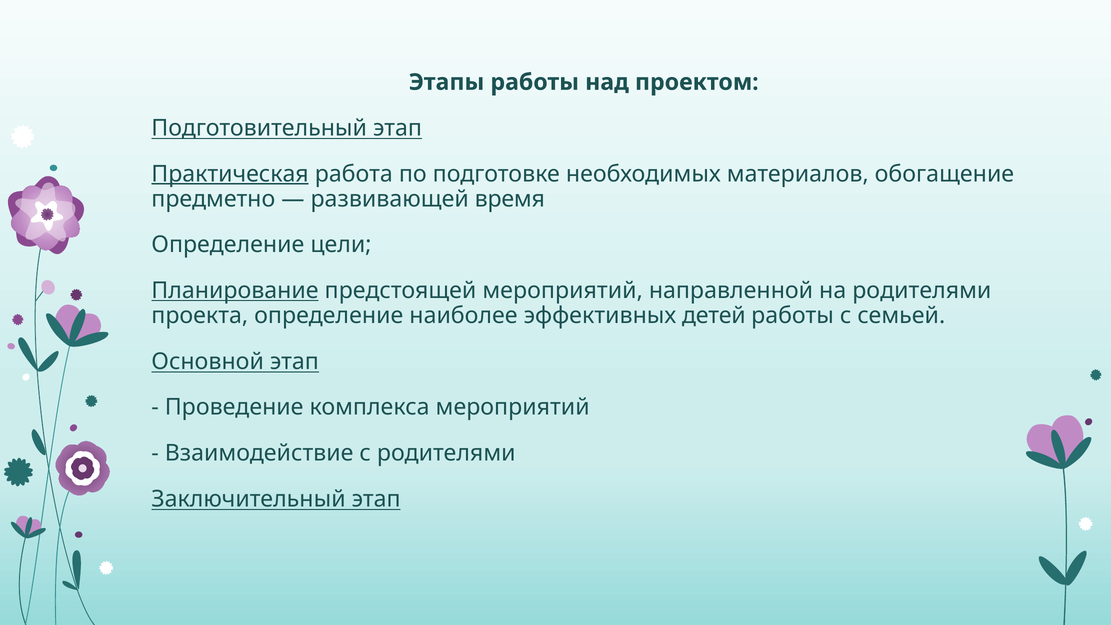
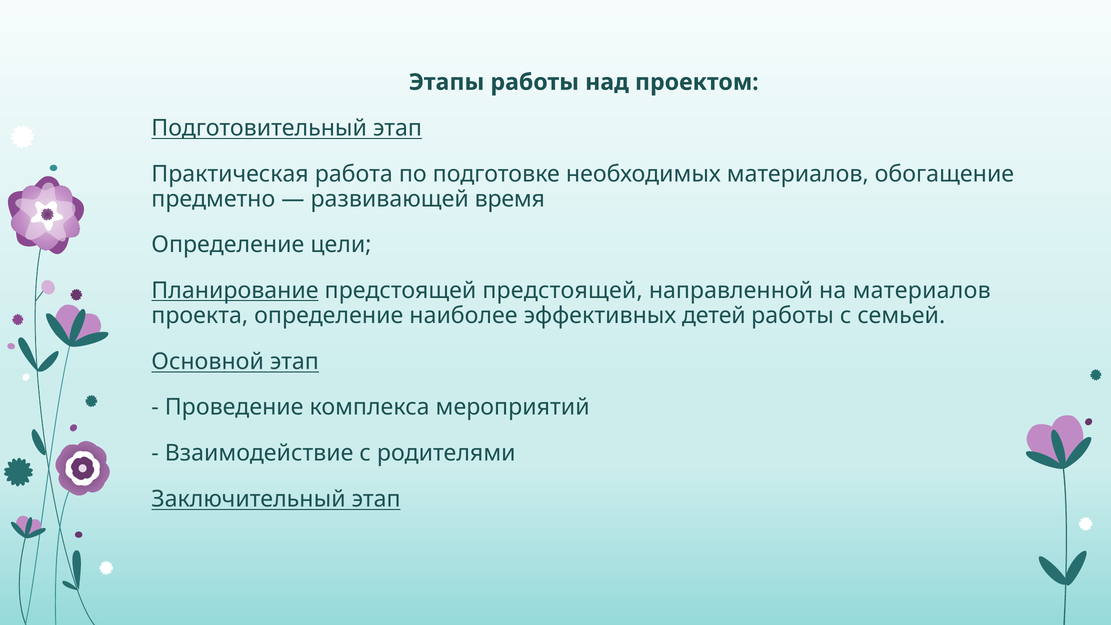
Практическая underline: present -> none (230, 174)
предстоящей мероприятий: мероприятий -> предстоящей (563, 291)
на родителями: родителями -> материалов (922, 291)
